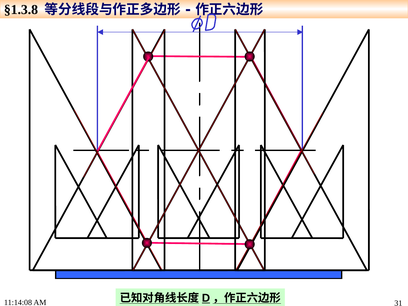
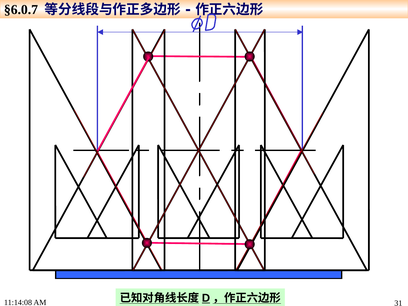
§1.3.8: §1.3.8 -> §6.0.7 (21, 10)
